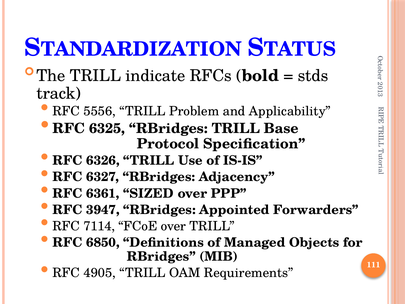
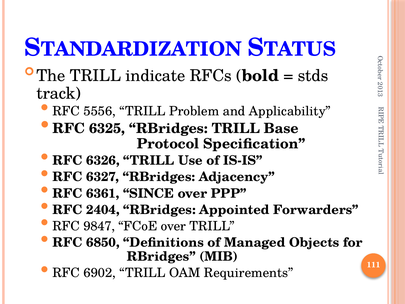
SIZED: SIZED -> SINCE (149, 193)
3947: 3947 -> 2404 (103, 210)
7114: 7114 -> 9847 (99, 226)
4905: 4905 -> 6902 (100, 273)
